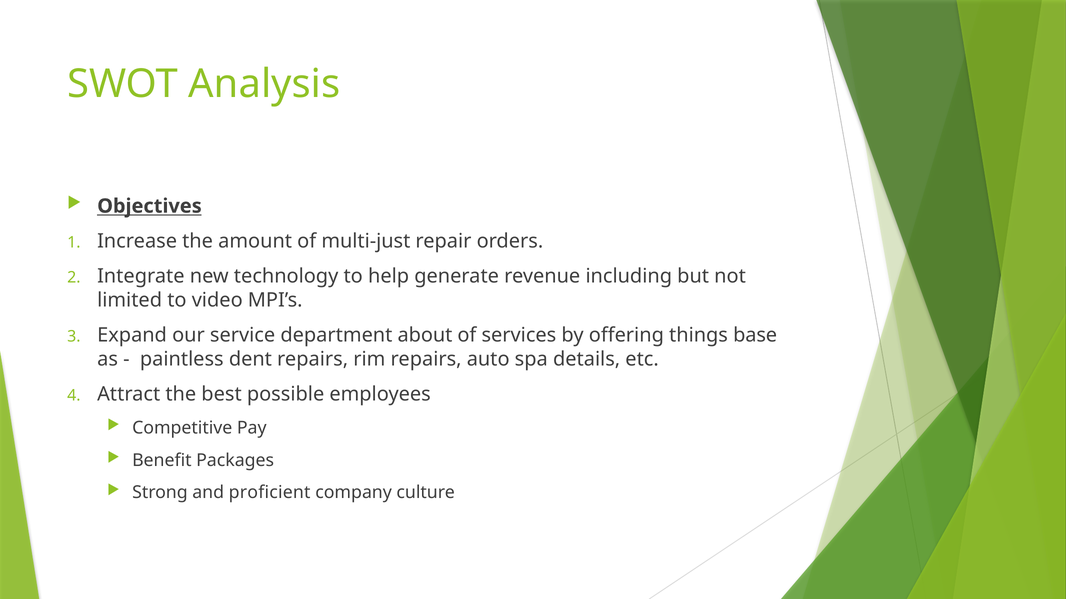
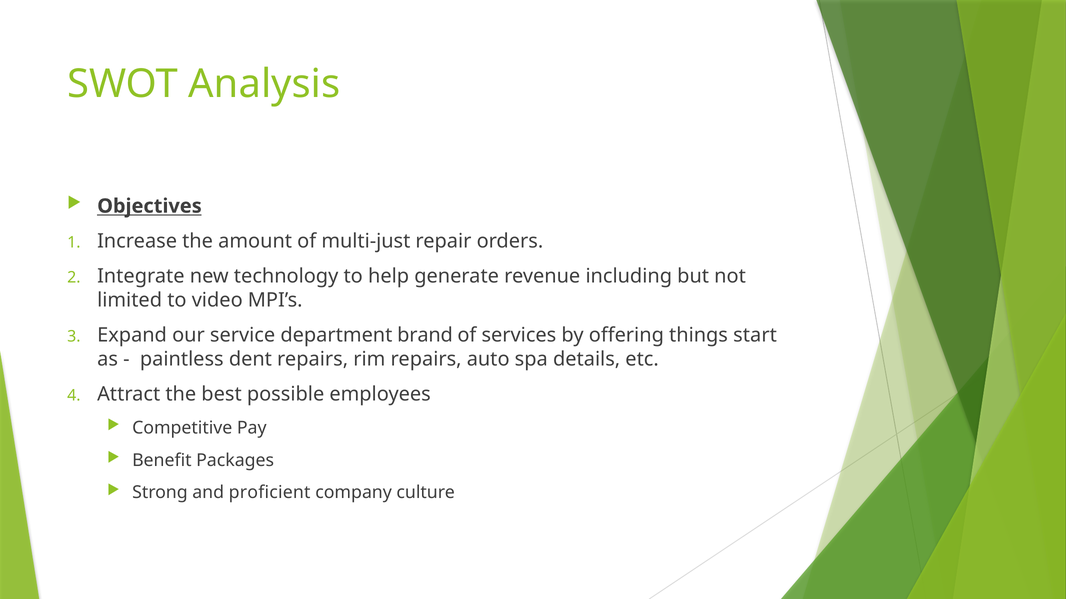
about: about -> brand (425, 336)
base: base -> start (755, 336)
